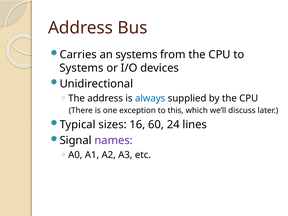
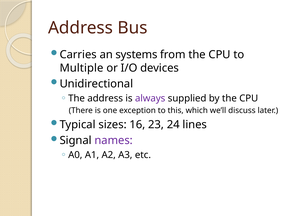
Systems: Systems -> Multiple (82, 68)
always colour: blue -> purple (150, 98)
60: 60 -> 23 (156, 125)
